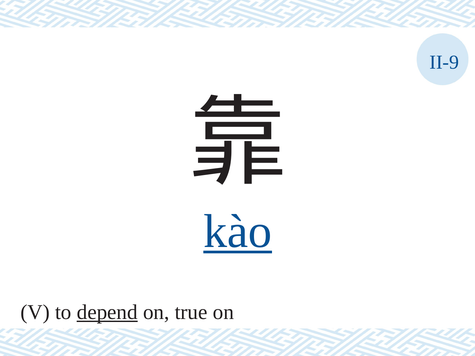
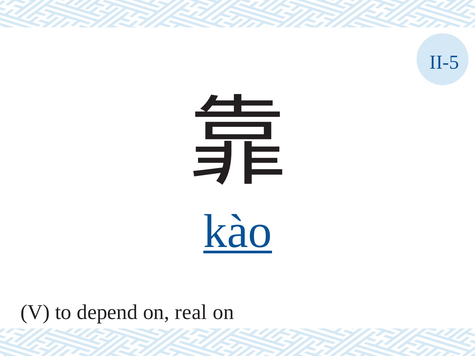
II-9: II-9 -> II-5 (444, 62)
depend underline: present -> none (107, 313)
true: true -> real (191, 313)
